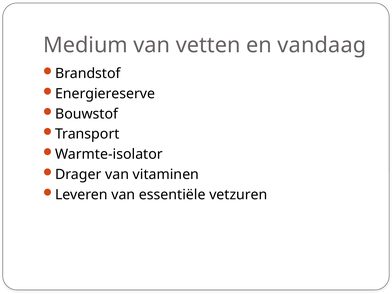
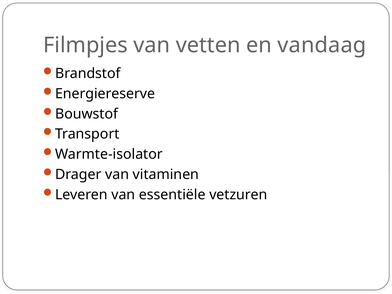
Medium: Medium -> Filmpjes (85, 45)
